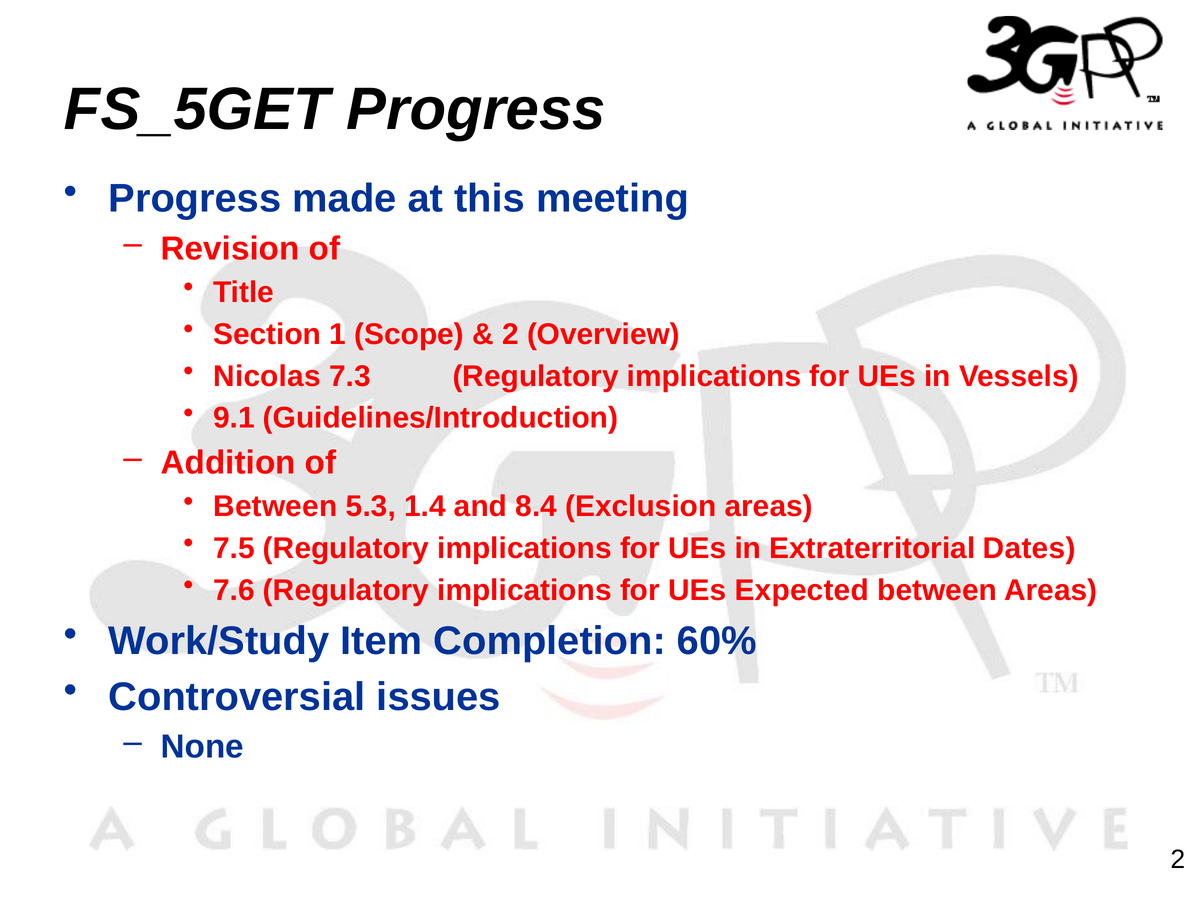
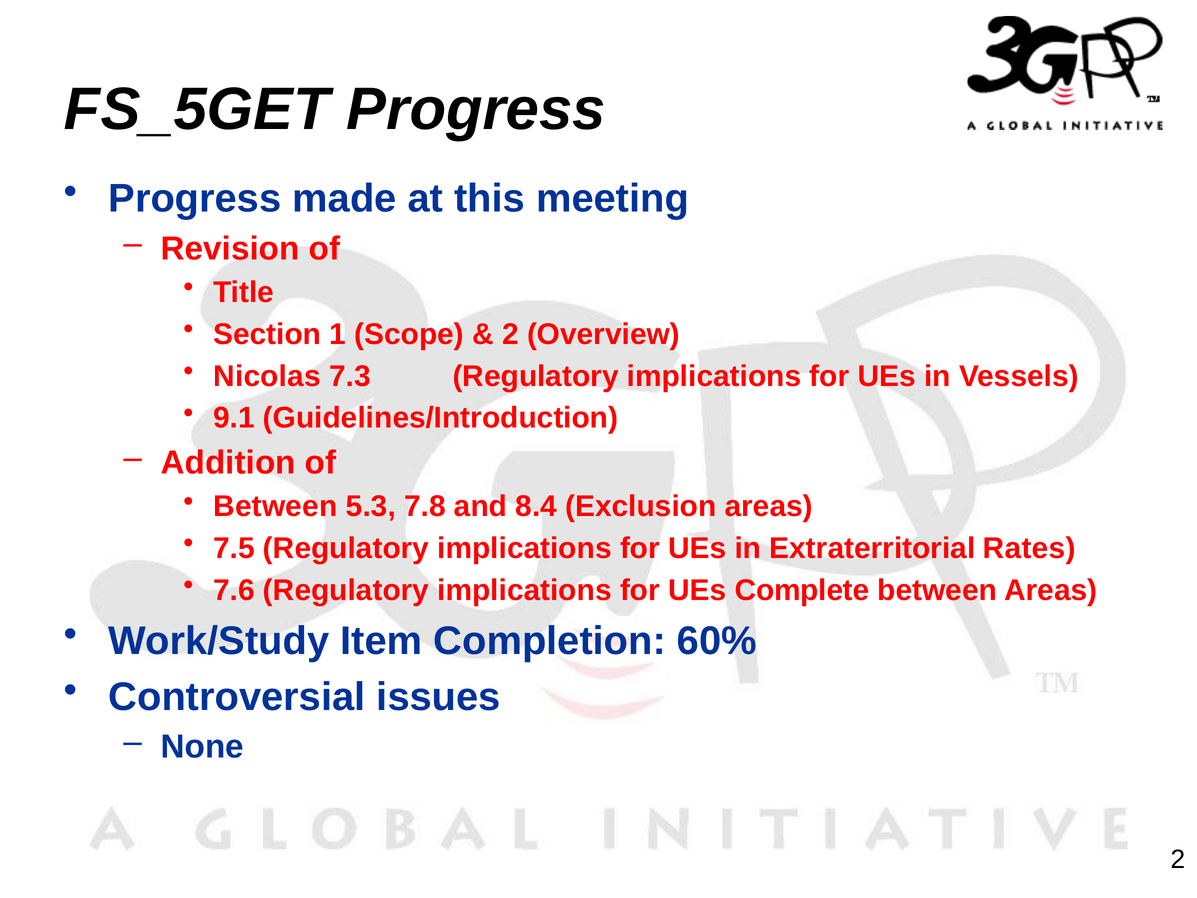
1.4: 1.4 -> 7.8 (425, 506)
Dates: Dates -> Rates (1029, 548)
Expected: Expected -> Complete (802, 590)
